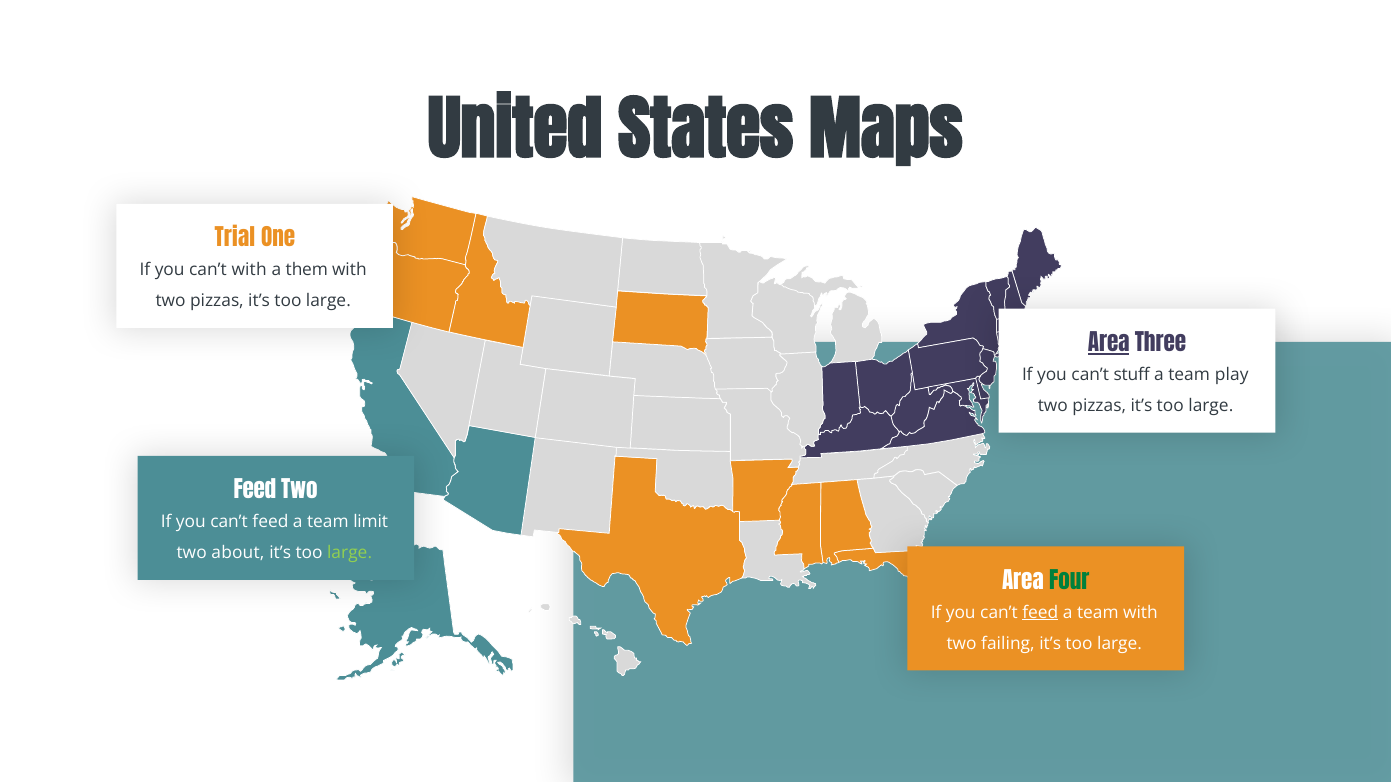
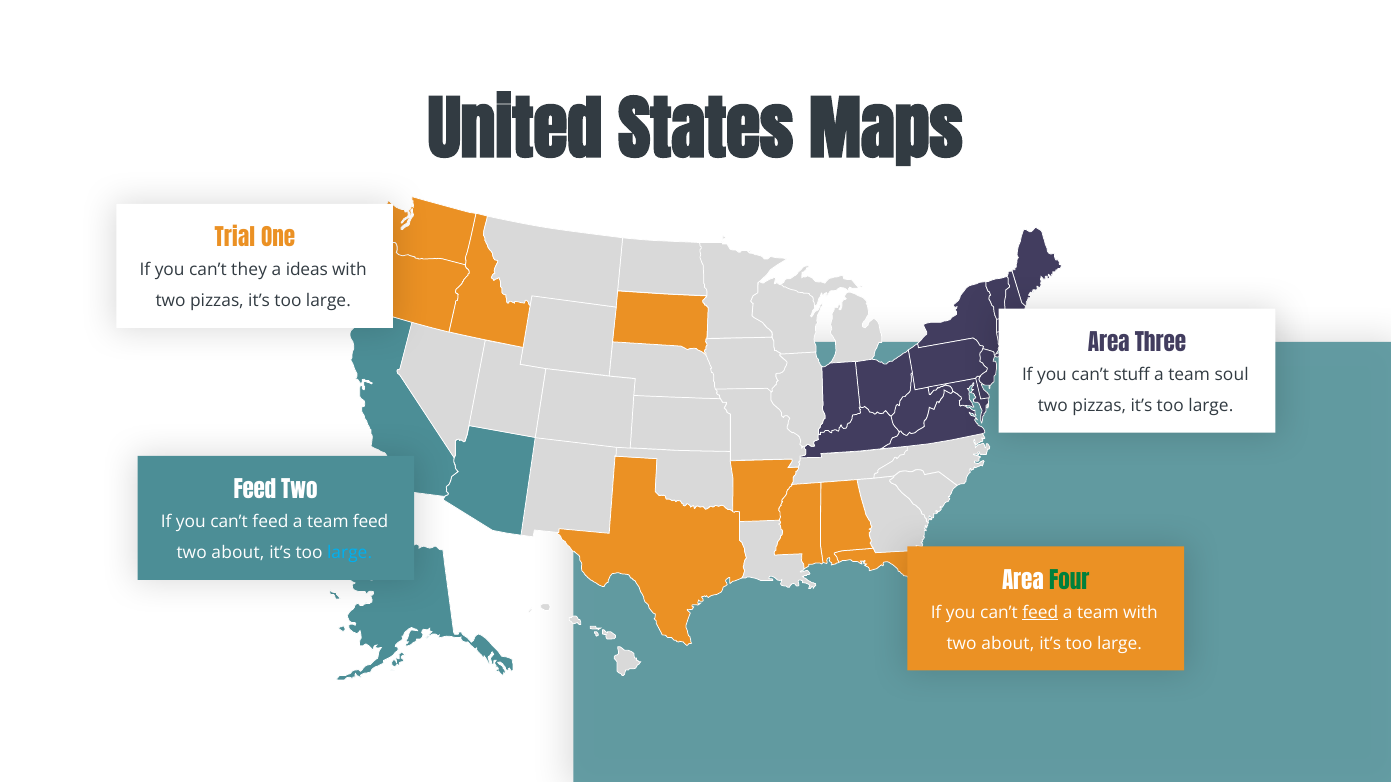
can’t with: with -> they (249, 270)
them: them -> ideas (307, 270)
Area underline: present -> none (1109, 344)
play: play -> soul (1232, 375)
team limit: limit -> feed (371, 522)
large colour: light green -> light blue (350, 554)
failing: failing -> about (1008, 644)
